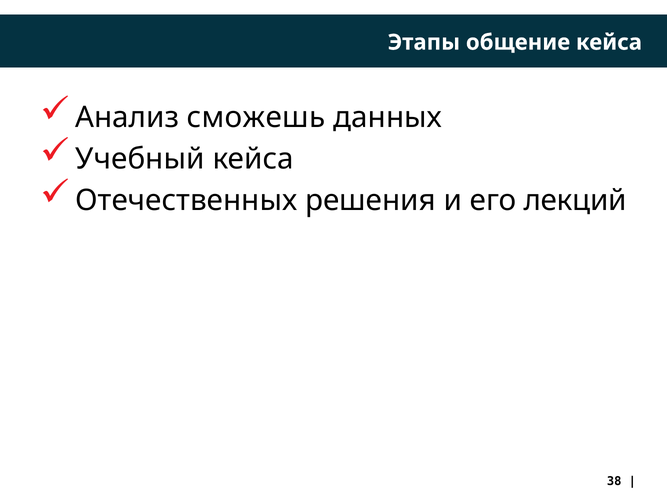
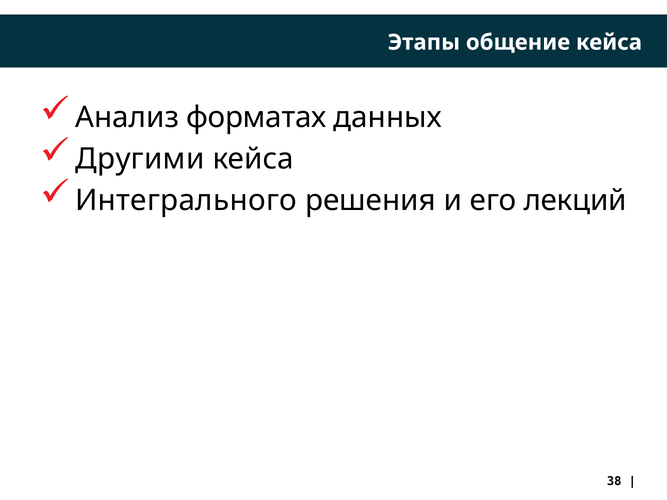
сможешь: сможешь -> форматах (256, 118)
Учебный: Учебный -> Другими (140, 159)
Отечественных: Отечественных -> Интегрального (186, 201)
